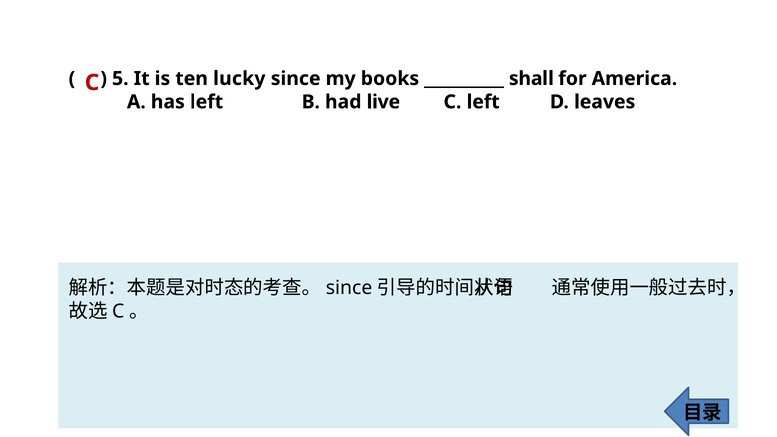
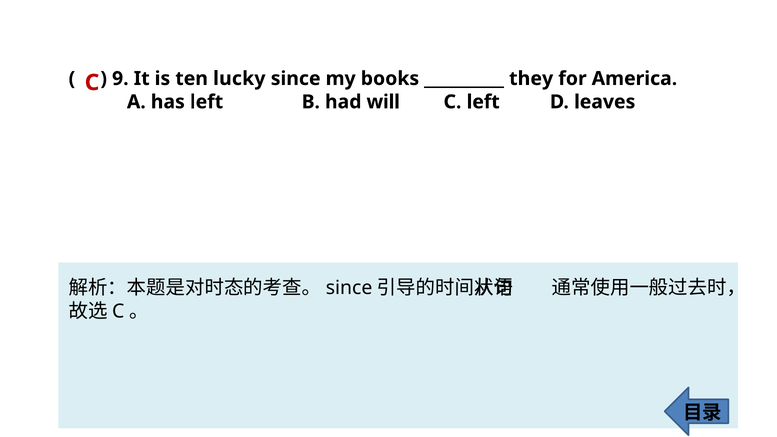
5: 5 -> 9 (120, 79)
shall: shall -> they (531, 79)
live: live -> will (383, 102)
